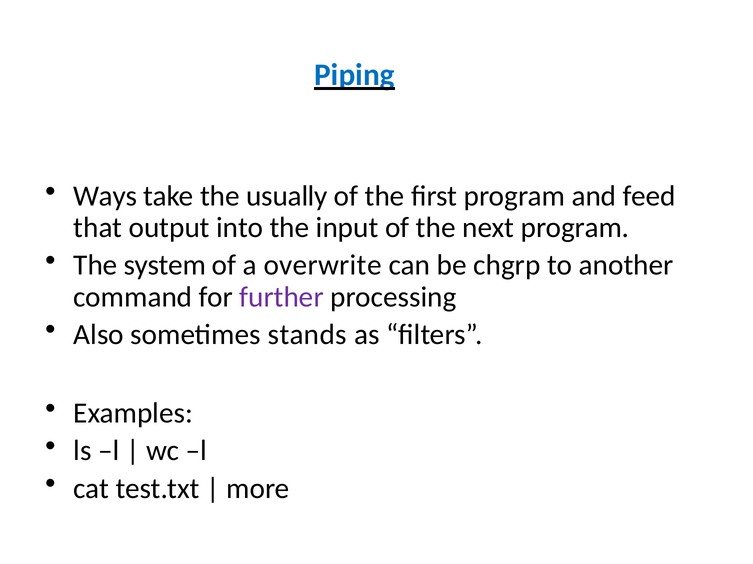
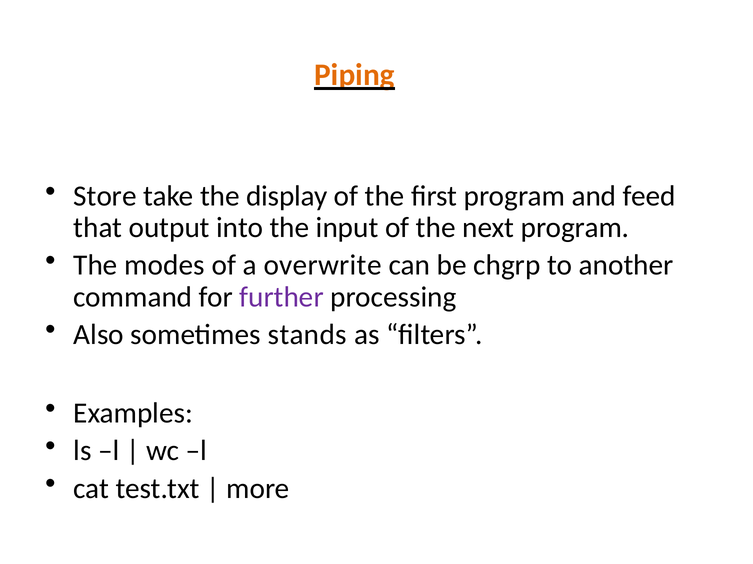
Piping colour: blue -> orange (355, 75)
Ways: Ways -> Store (105, 196)
usually: usually -> display (287, 196)
system: system -> modes (165, 266)
